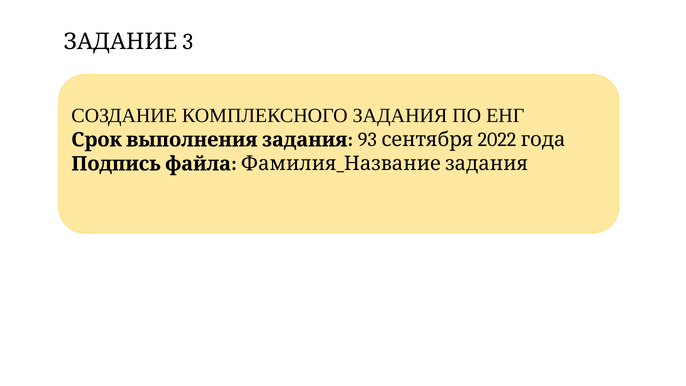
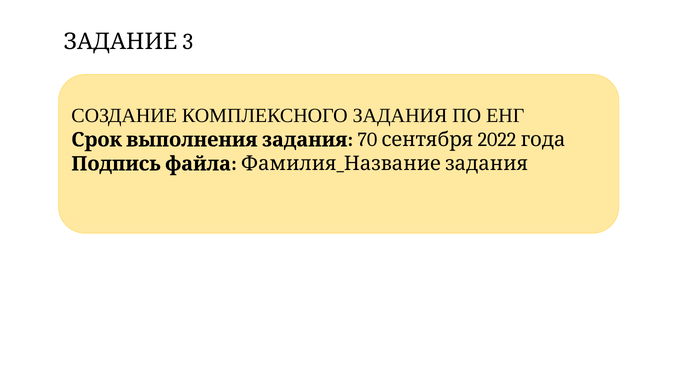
93: 93 -> 70 (367, 140)
